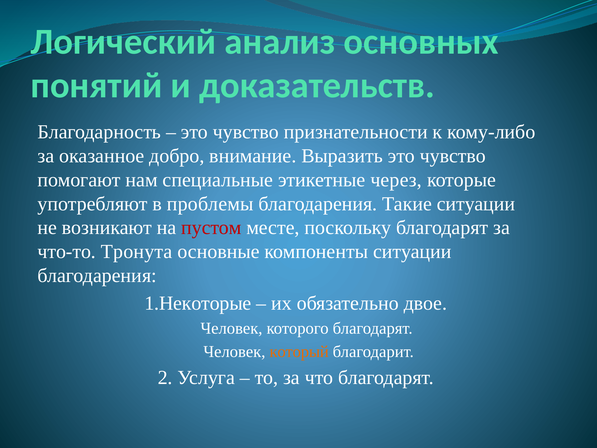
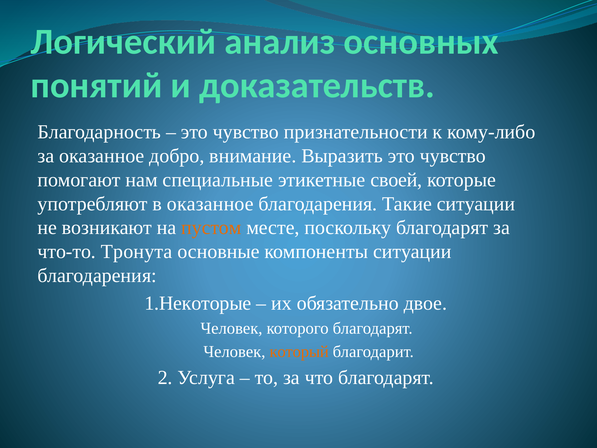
через: через -> своей (396, 180)
в проблемы: проблемы -> оказанное (210, 204)
пустом colour: red -> orange (211, 228)
